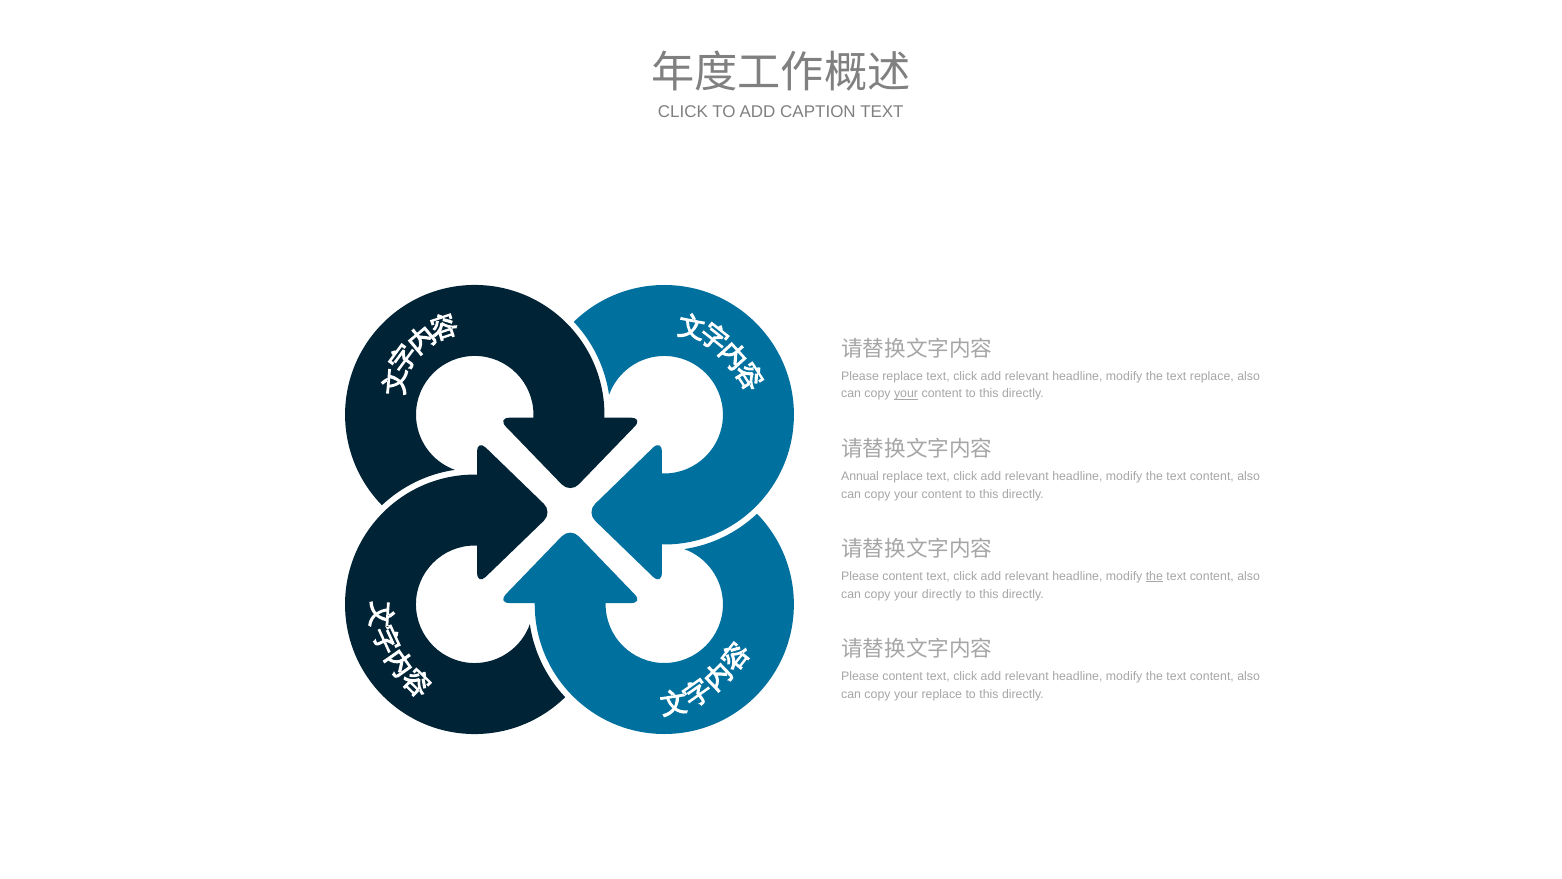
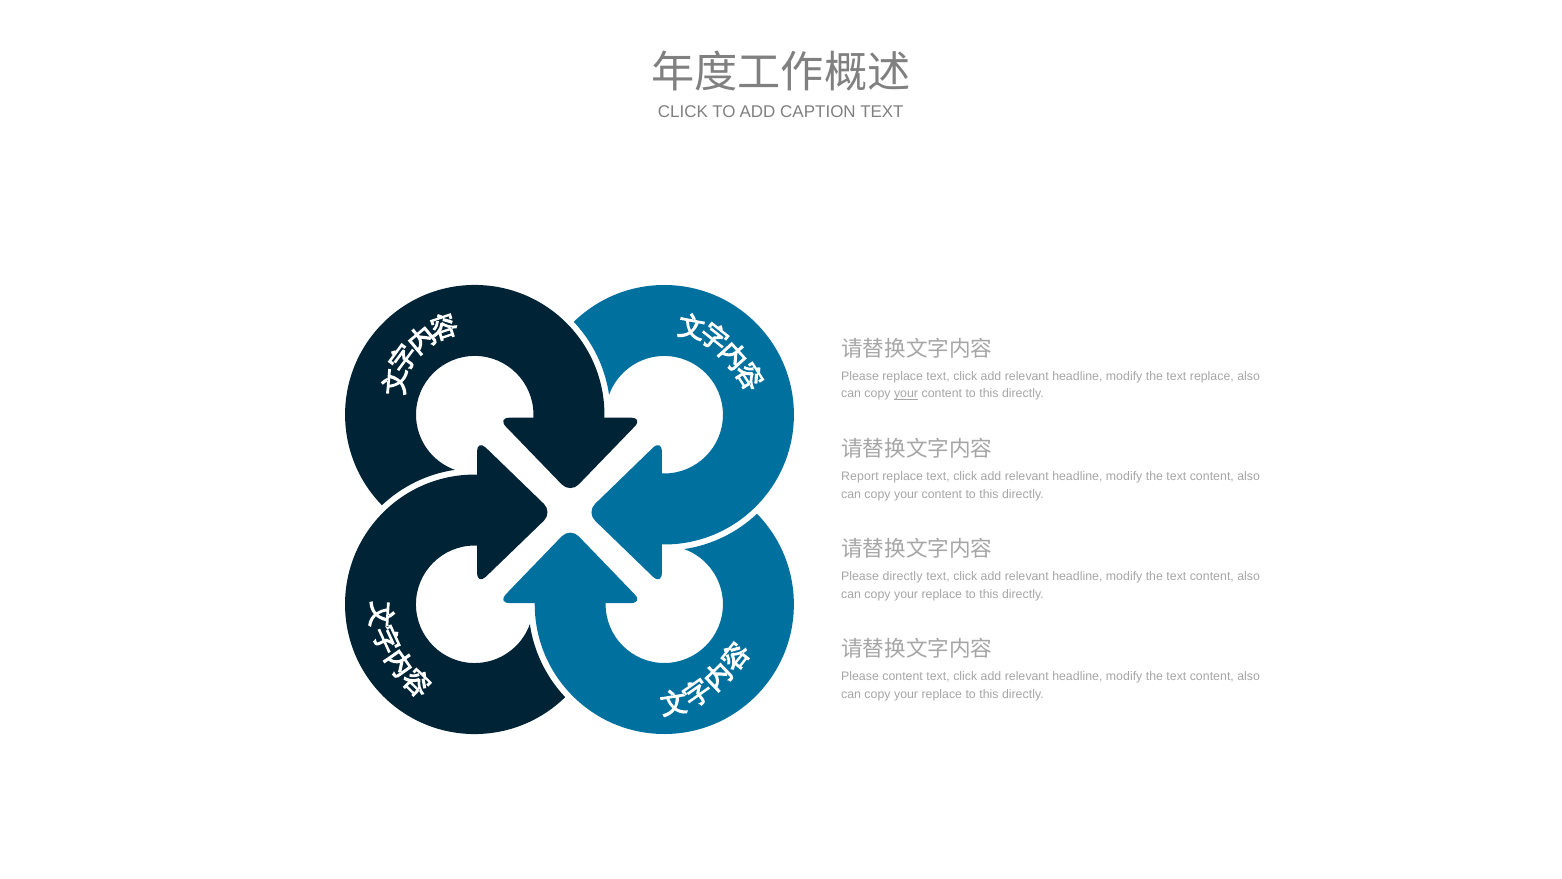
Annual: Annual -> Report (860, 476)
content: content -> directly (903, 576)
the underline: present -> none (1154, 576)
directly: directly -> replace (942, 594)
